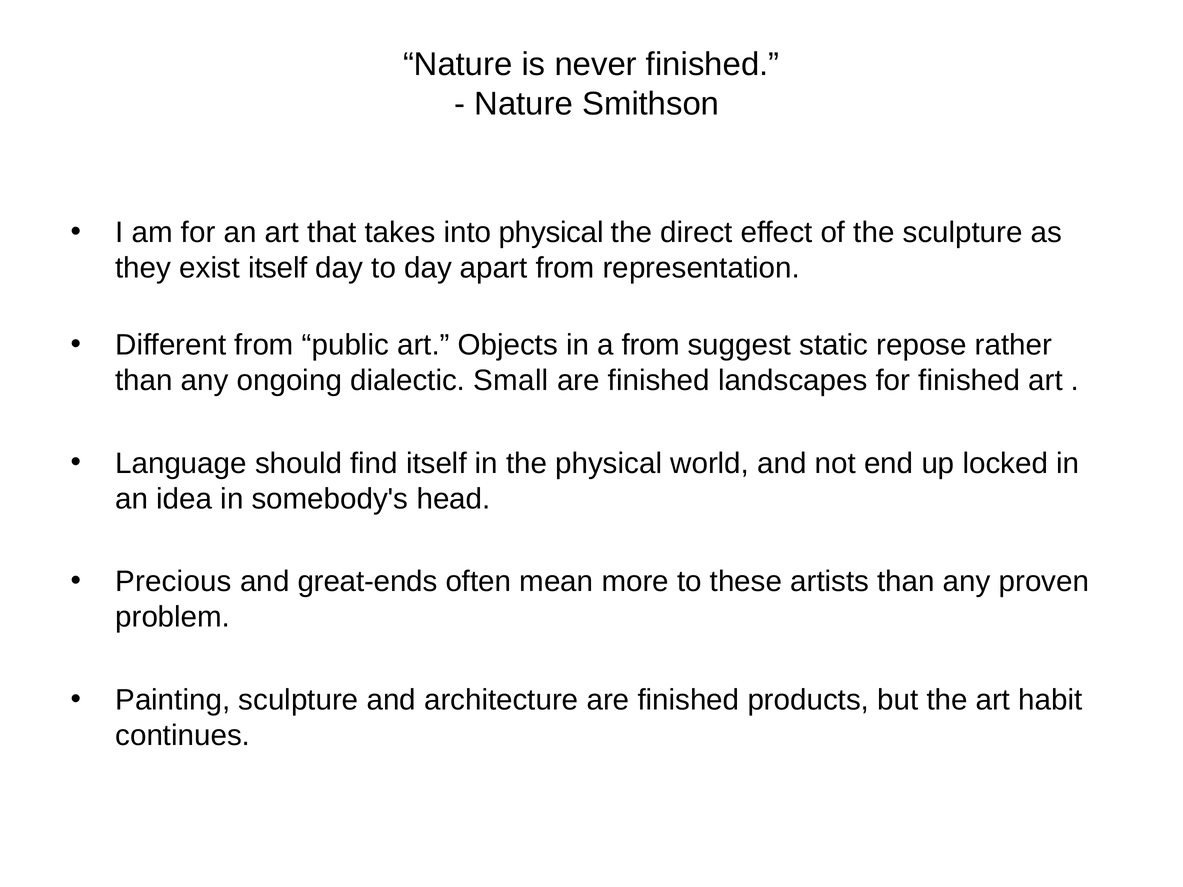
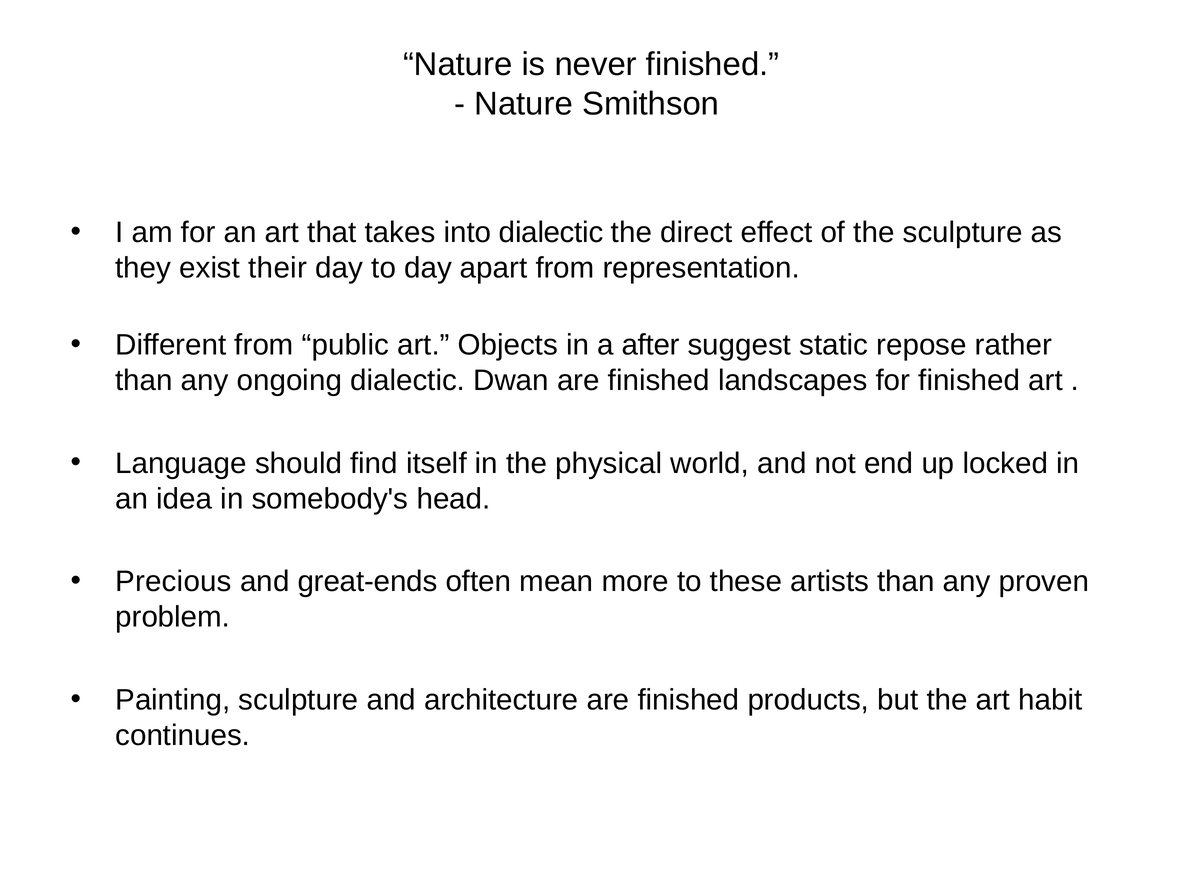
into physical: physical -> dialectic (551, 233)
exist itself: itself -> their (278, 268)
a from: from -> after (651, 345)
Small: Small -> Dwan (511, 381)
